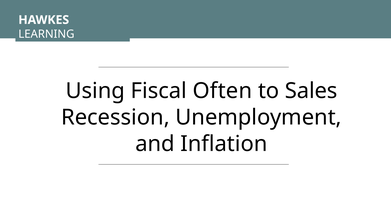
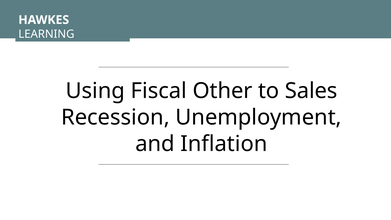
Often: Often -> Other (223, 91)
